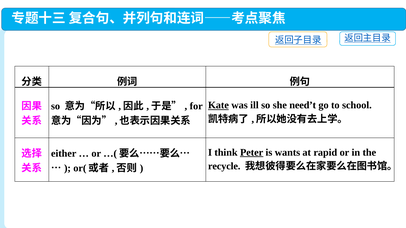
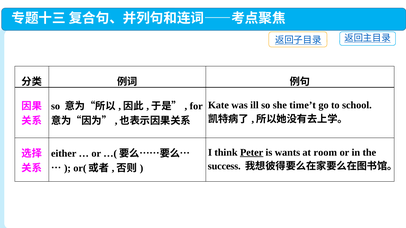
Kate underline: present -> none (218, 105)
need’t: need’t -> time’t (303, 105)
rapid: rapid -> room (325, 153)
recycle: recycle -> success (224, 167)
